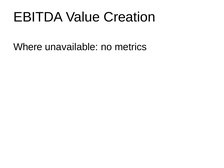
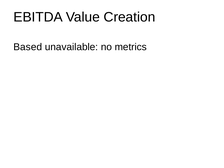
Where: Where -> Based (28, 47)
